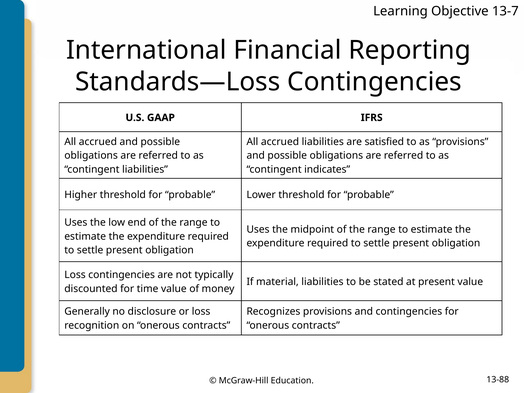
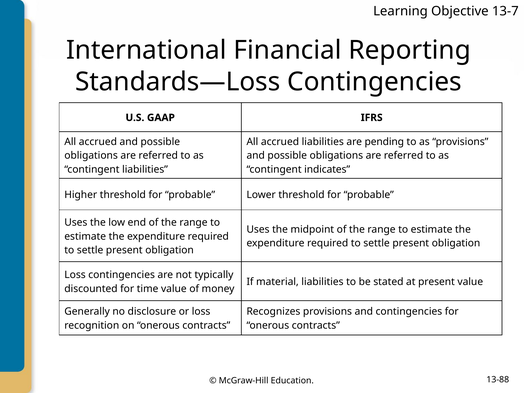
satisfied: satisfied -> pending (384, 142)
